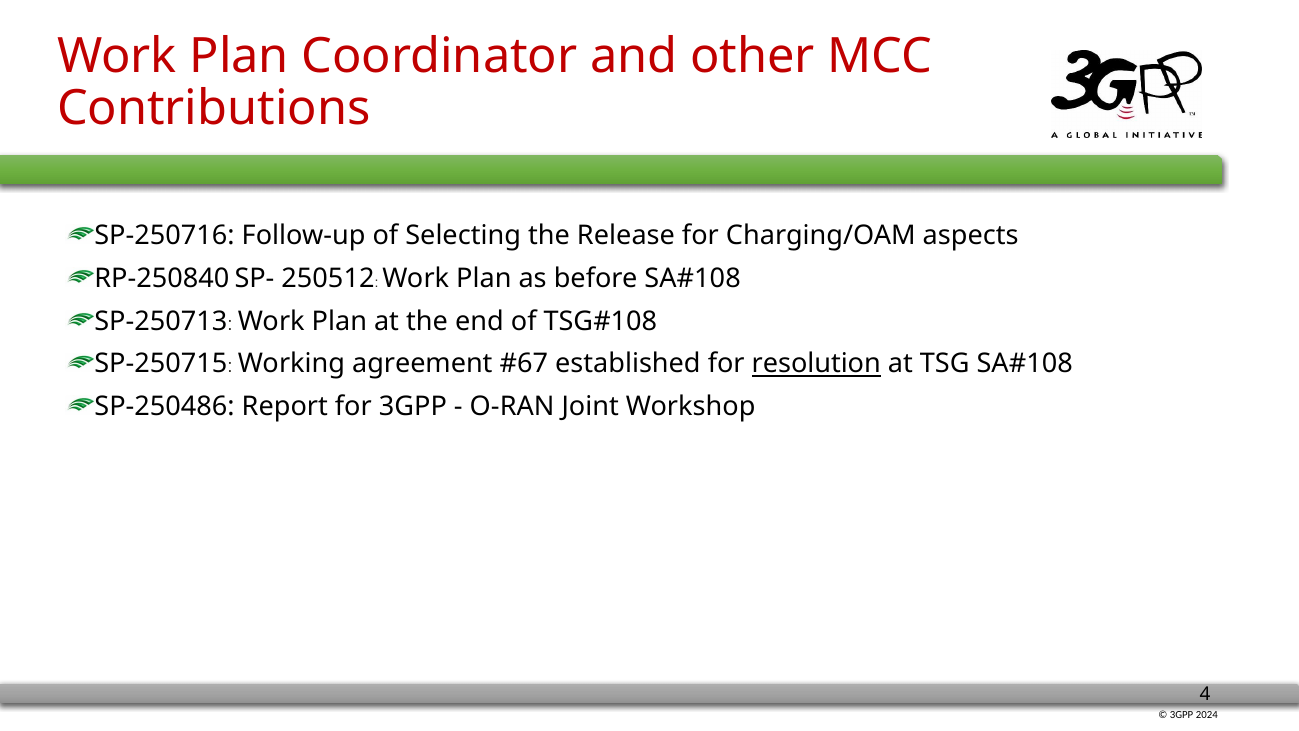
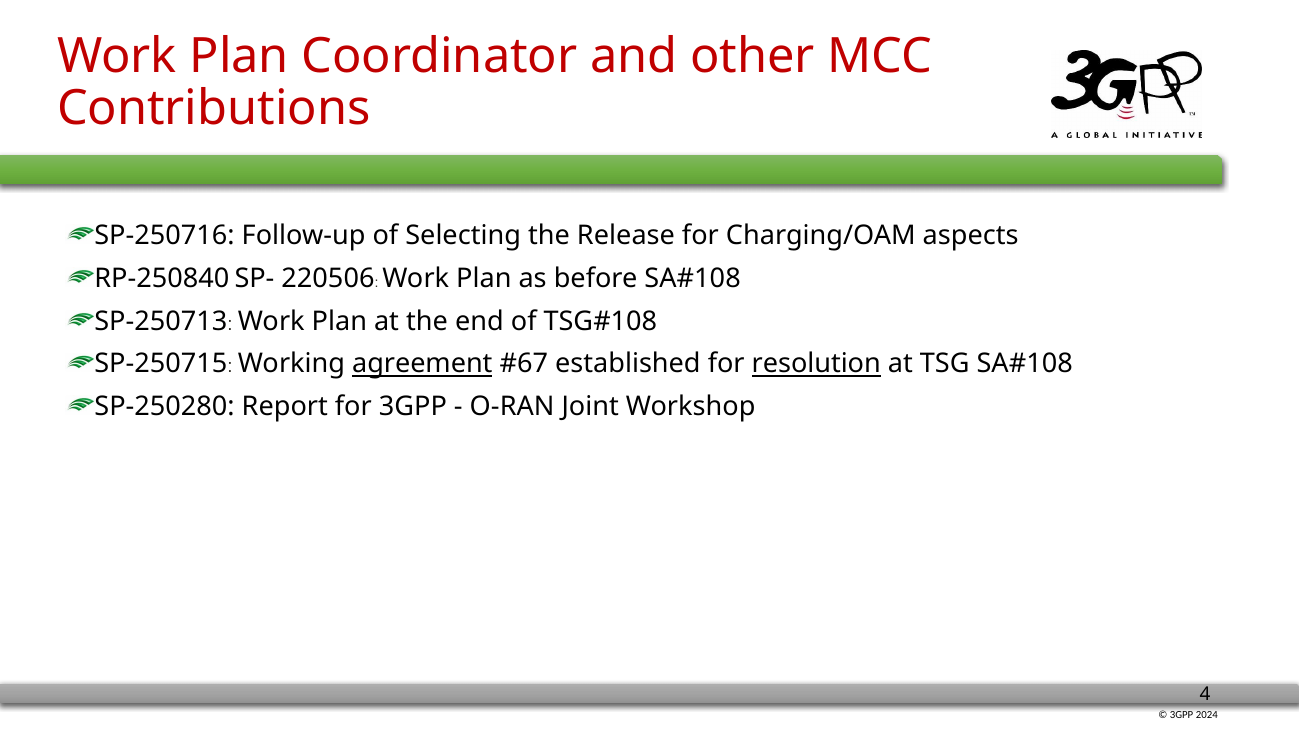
250512: 250512 -> 220506 (328, 278)
agreement underline: none -> present (422, 364)
SP-250486: SP-250486 -> SP-250280 (165, 407)
